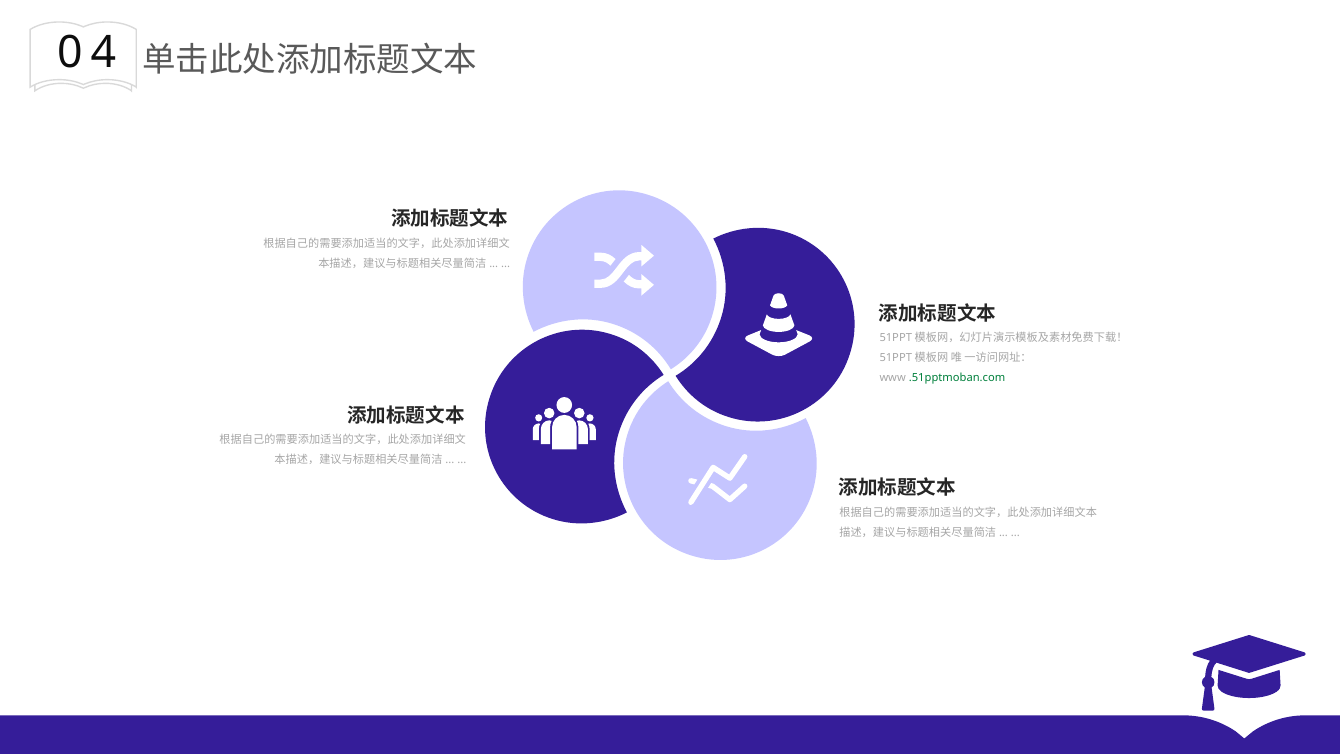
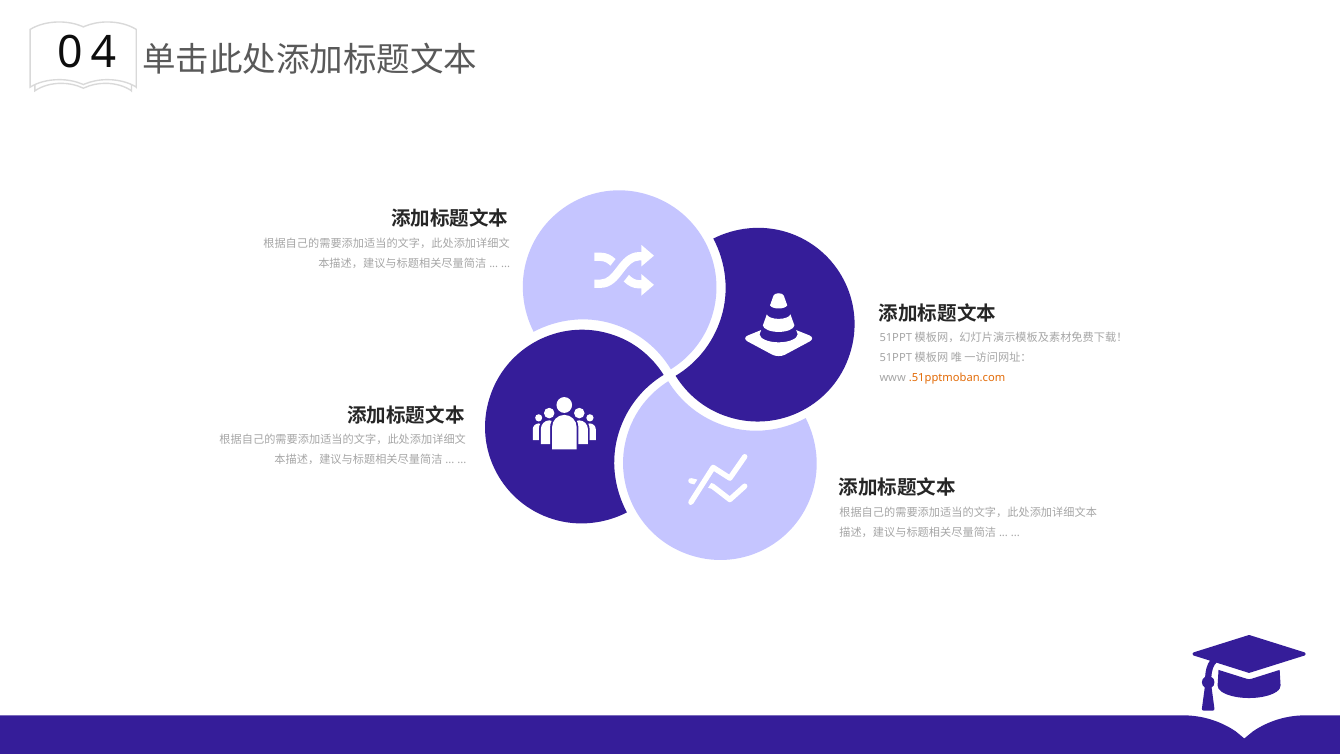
.51pptmoban.com colour: green -> orange (957, 378)
